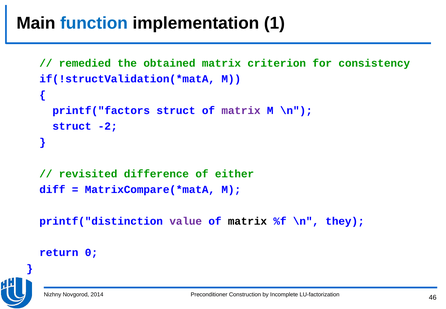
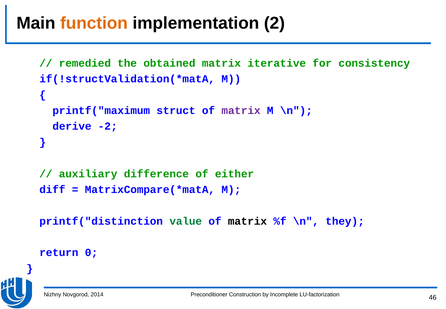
function colour: blue -> orange (94, 23)
1: 1 -> 2 (274, 23)
criterion: criterion -> iterative (277, 63)
printf("factors: printf("factors -> printf("maximum (101, 111)
struct: struct -> derive (72, 126)
revisited: revisited -> auxiliary (88, 174)
value colour: purple -> green (186, 221)
